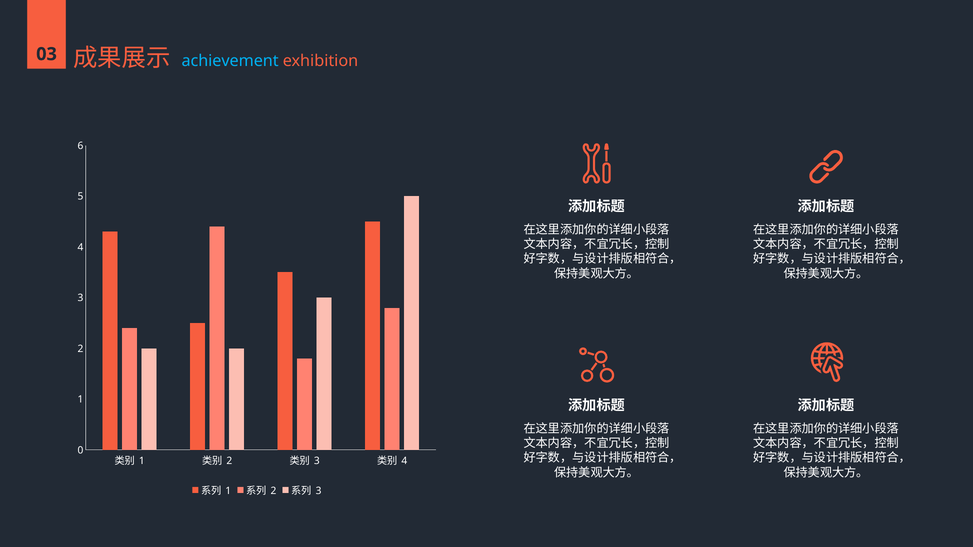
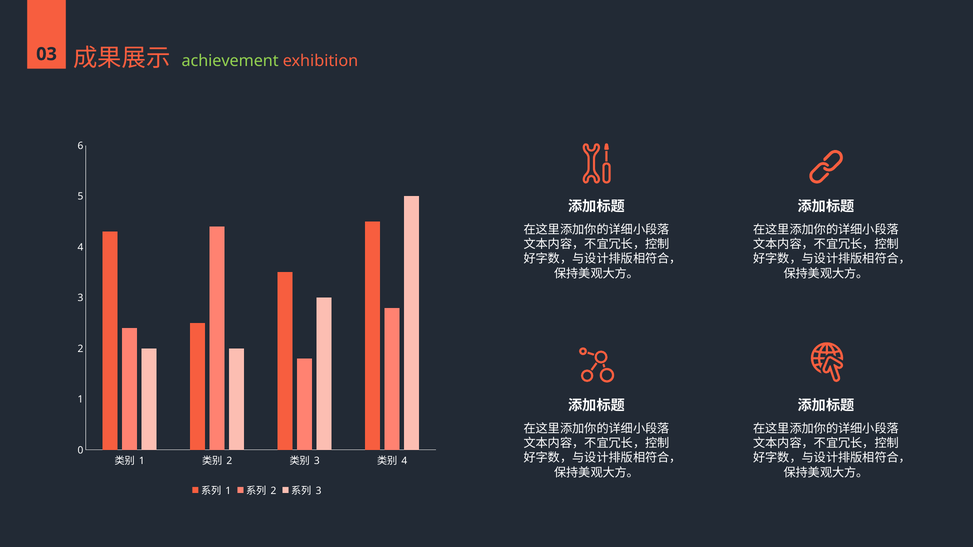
achievement colour: light blue -> light green (230, 61)
